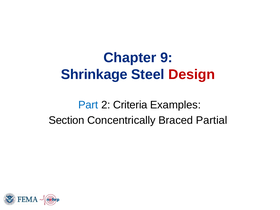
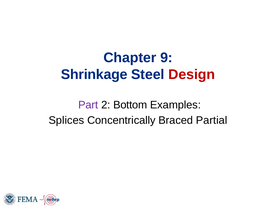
Part colour: blue -> purple (88, 105)
Criteria: Criteria -> Bottom (130, 105)
Section: Section -> Splices (66, 120)
